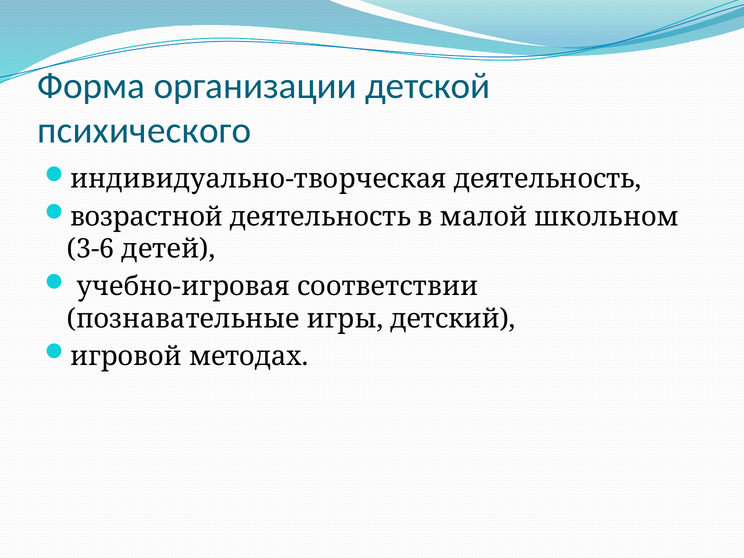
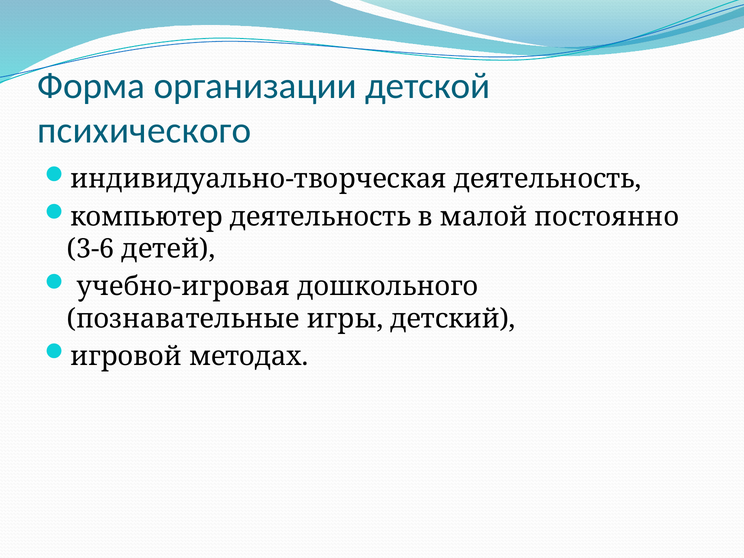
возрастной: возрастной -> компьютер (146, 217)
школьном: школьном -> постоянно (607, 217)
соответствии: соответствии -> дошкольного (388, 287)
